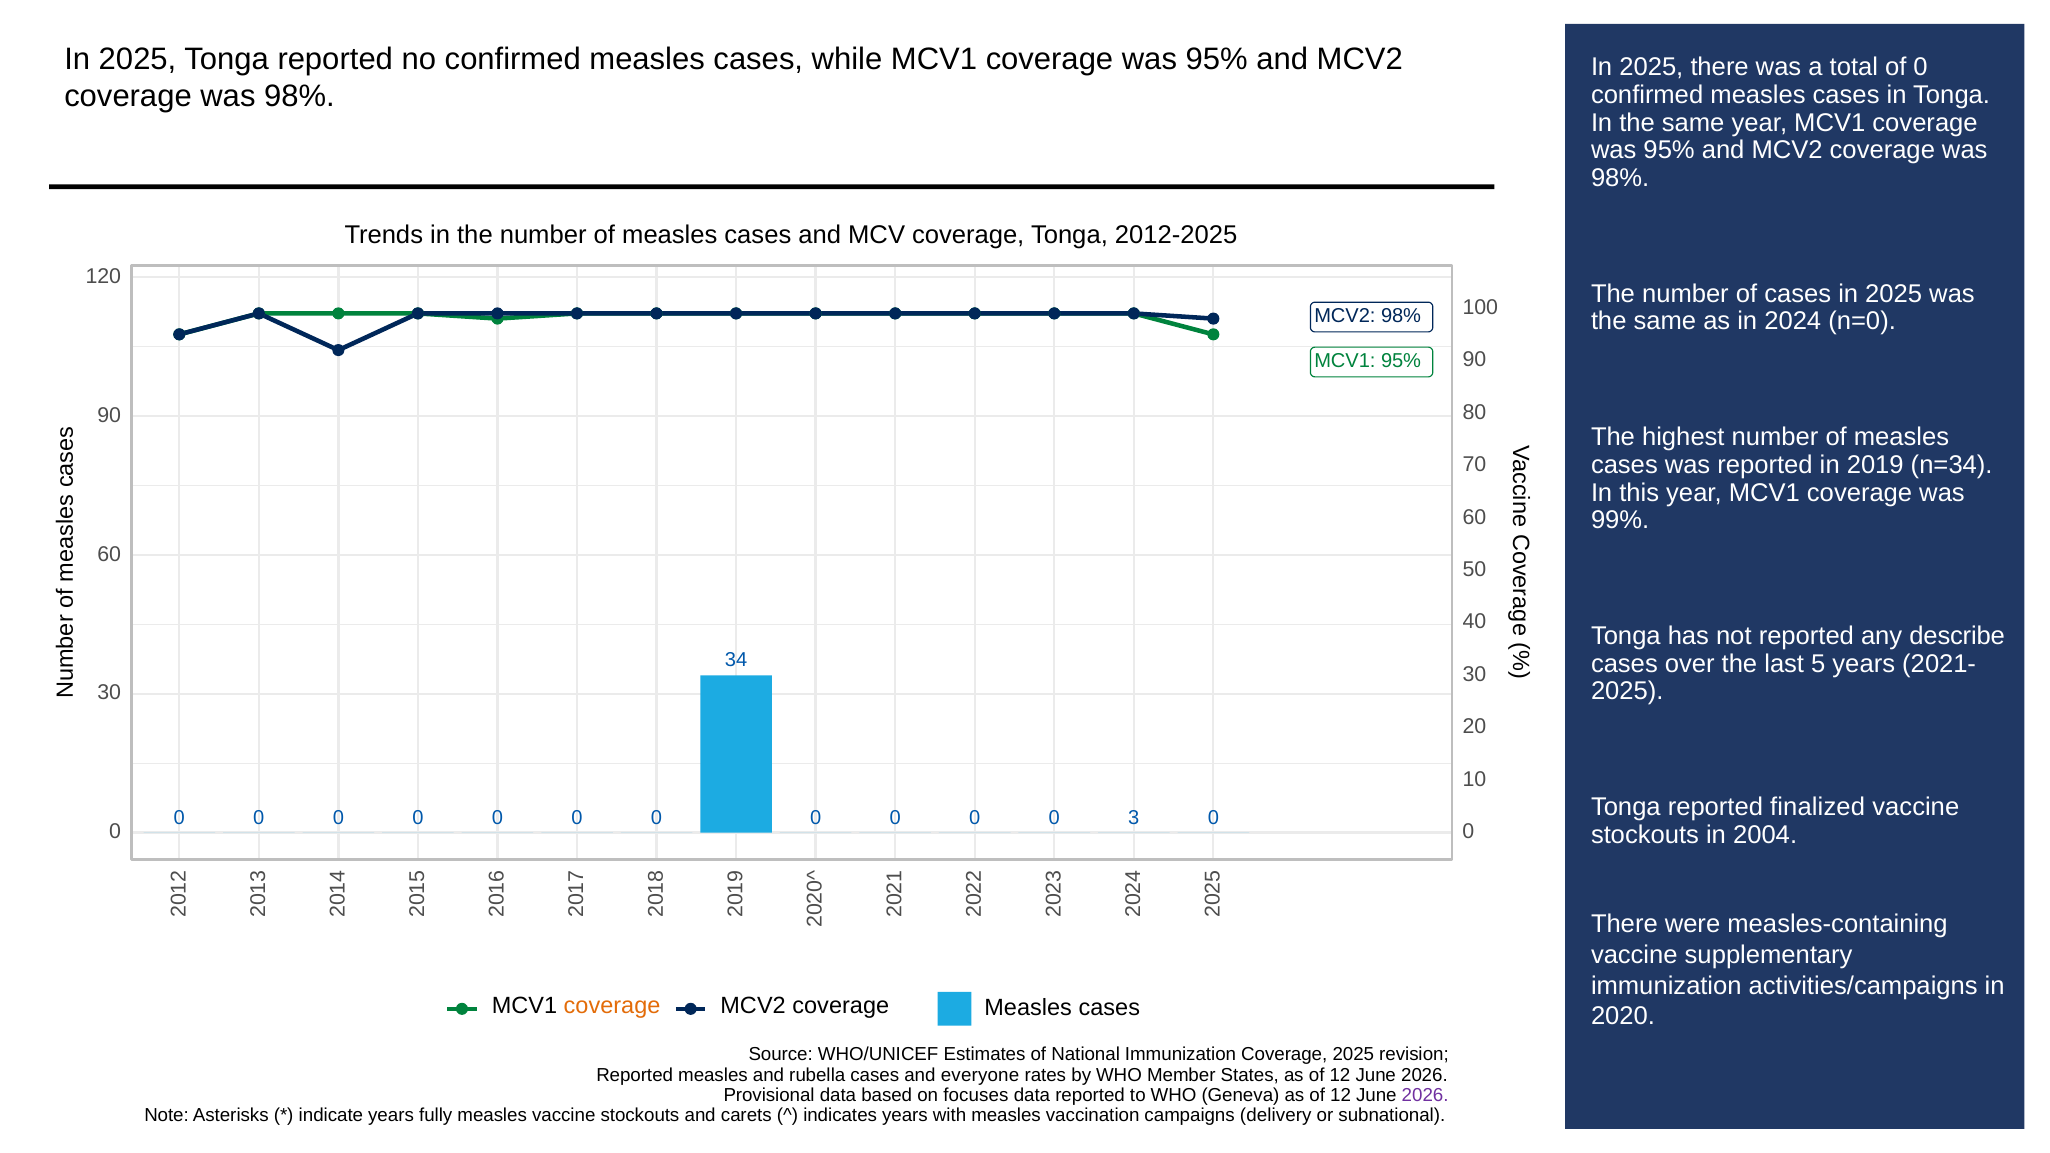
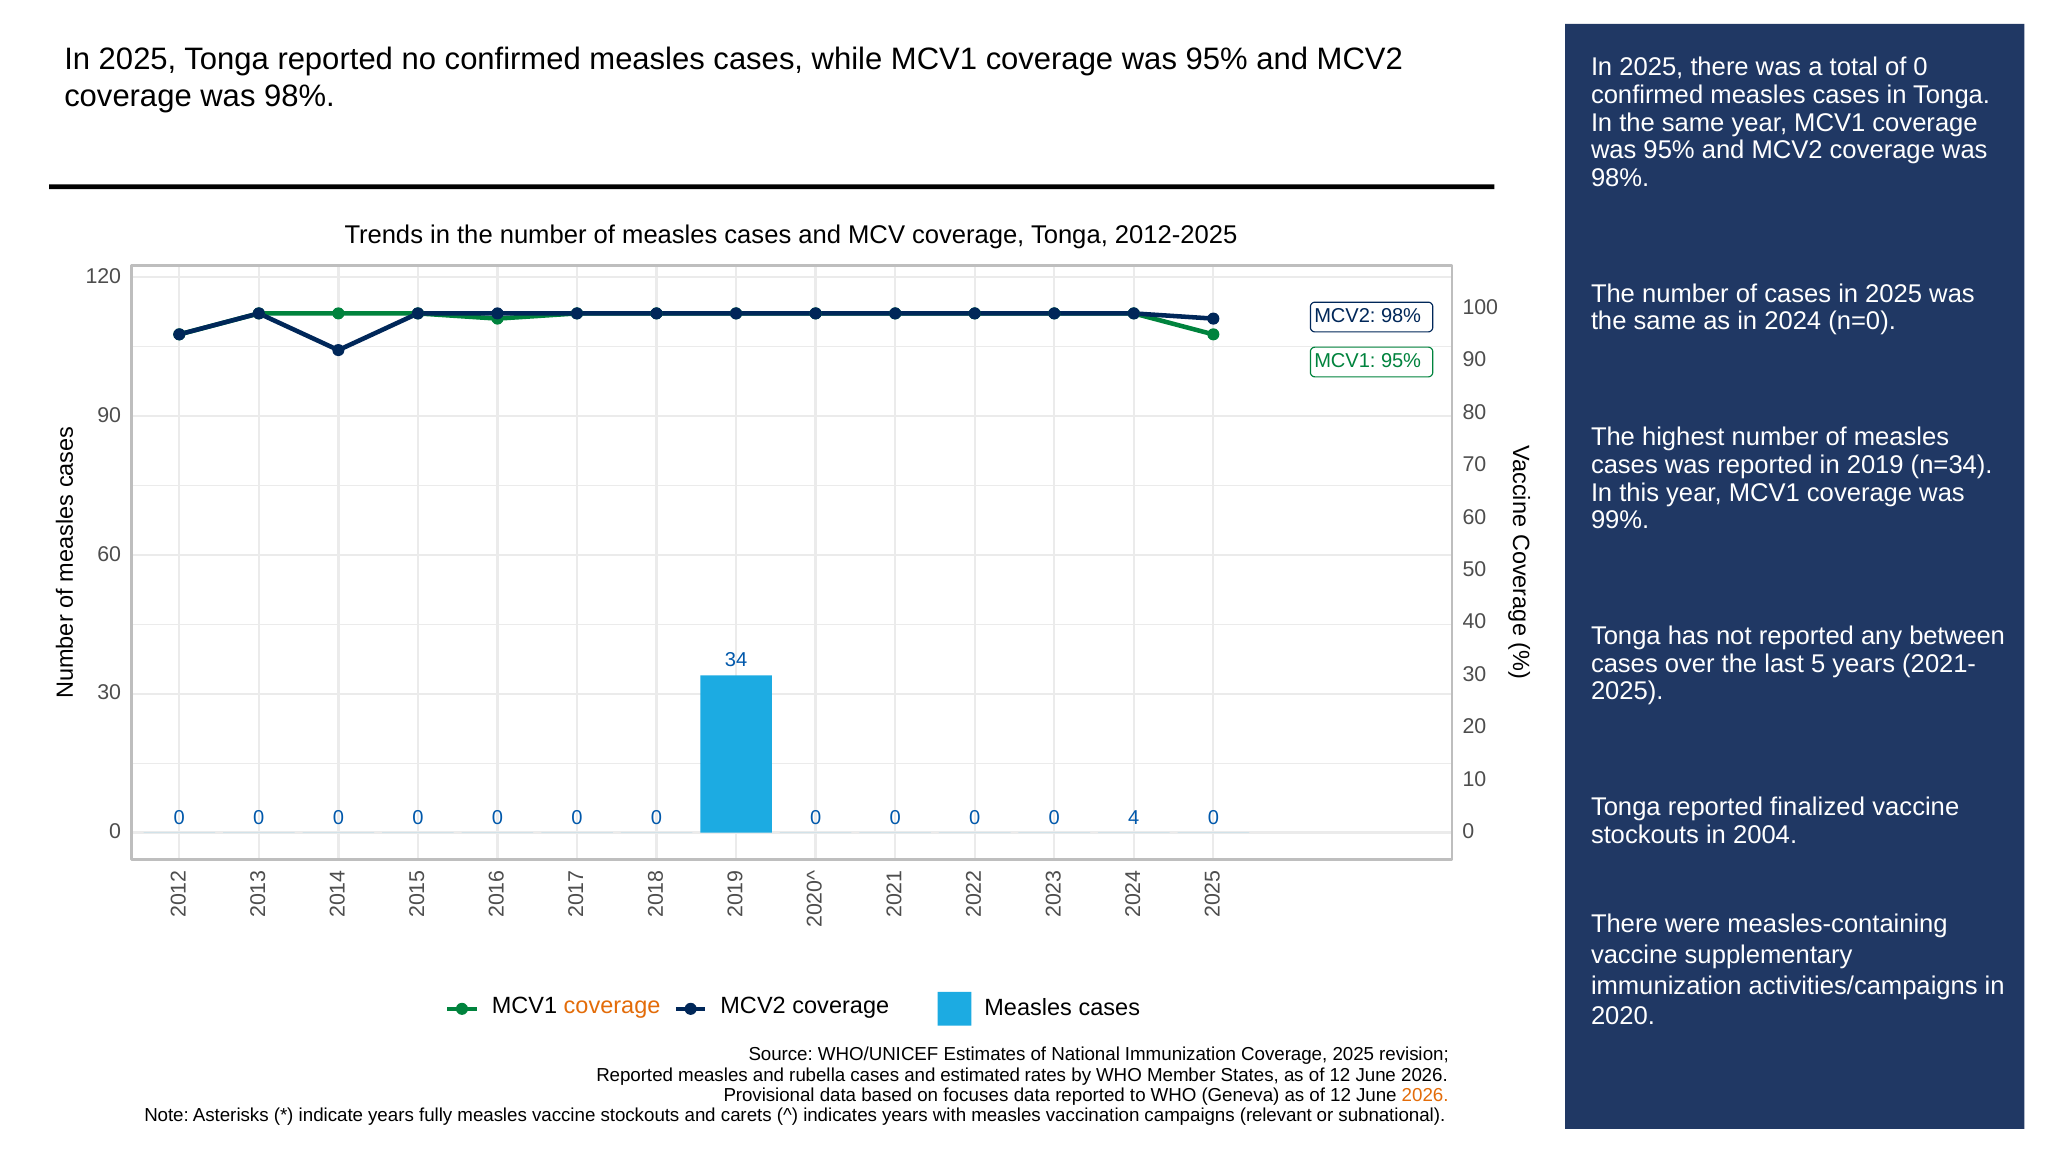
describe: describe -> between (1957, 636)
0 3: 3 -> 4 (1134, 818)
everyone: everyone -> estimated (980, 1075)
2026 colour: purple -> orange (1425, 1095)
delivery: delivery -> relevant (1276, 1116)
